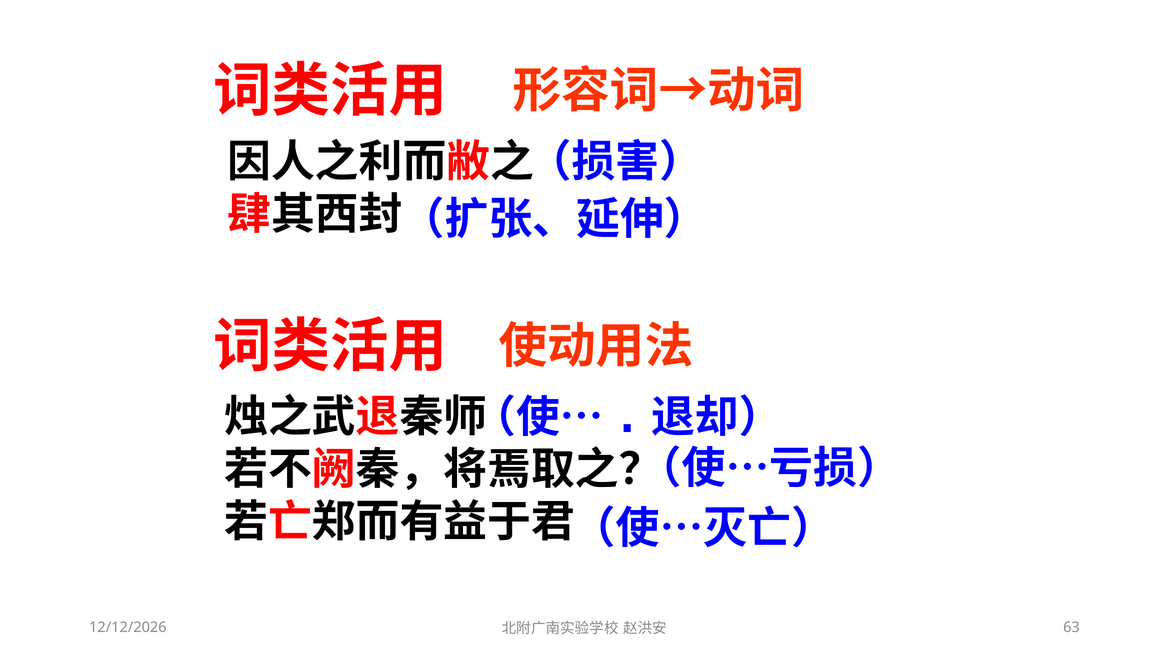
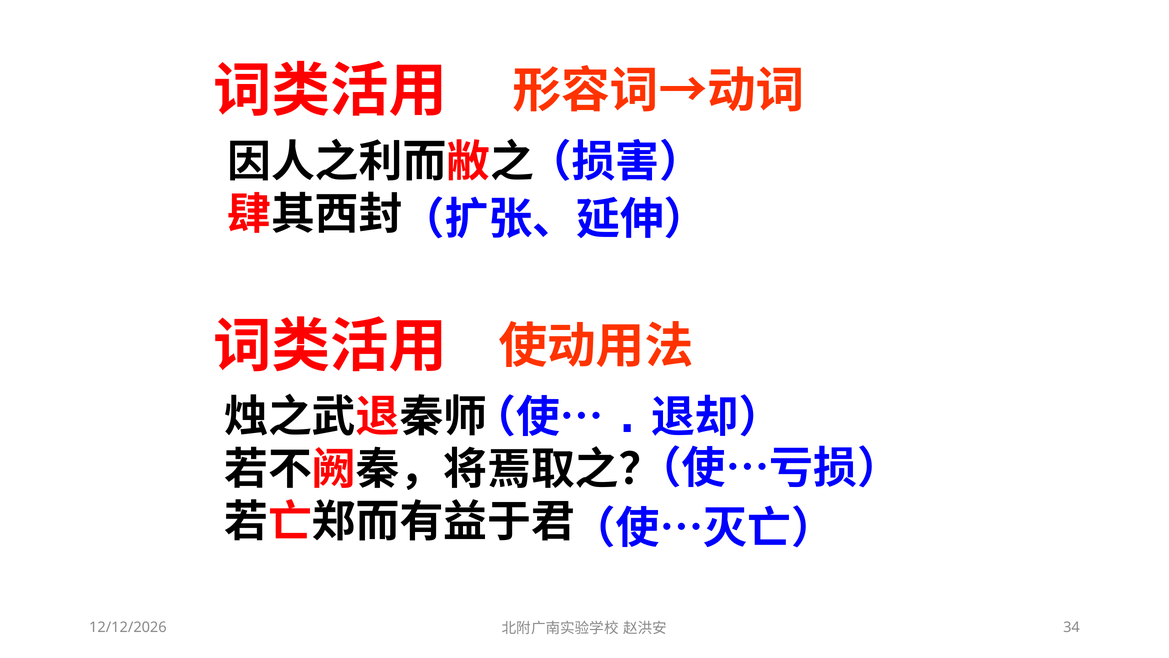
63: 63 -> 34 (1072, 627)
